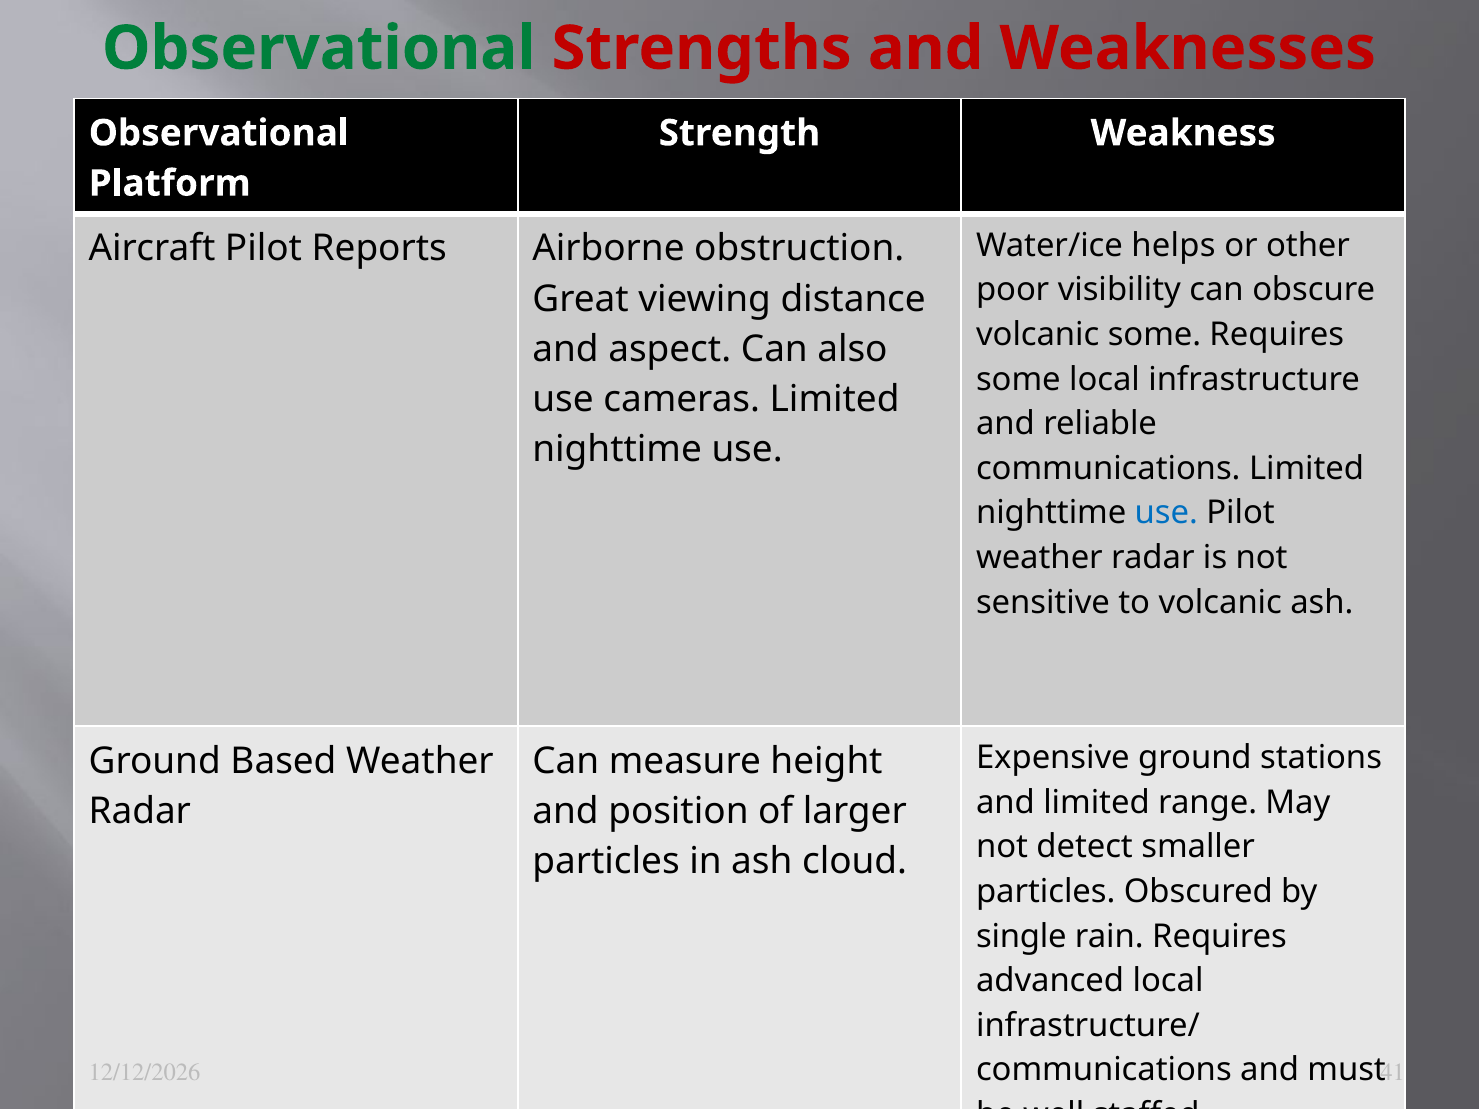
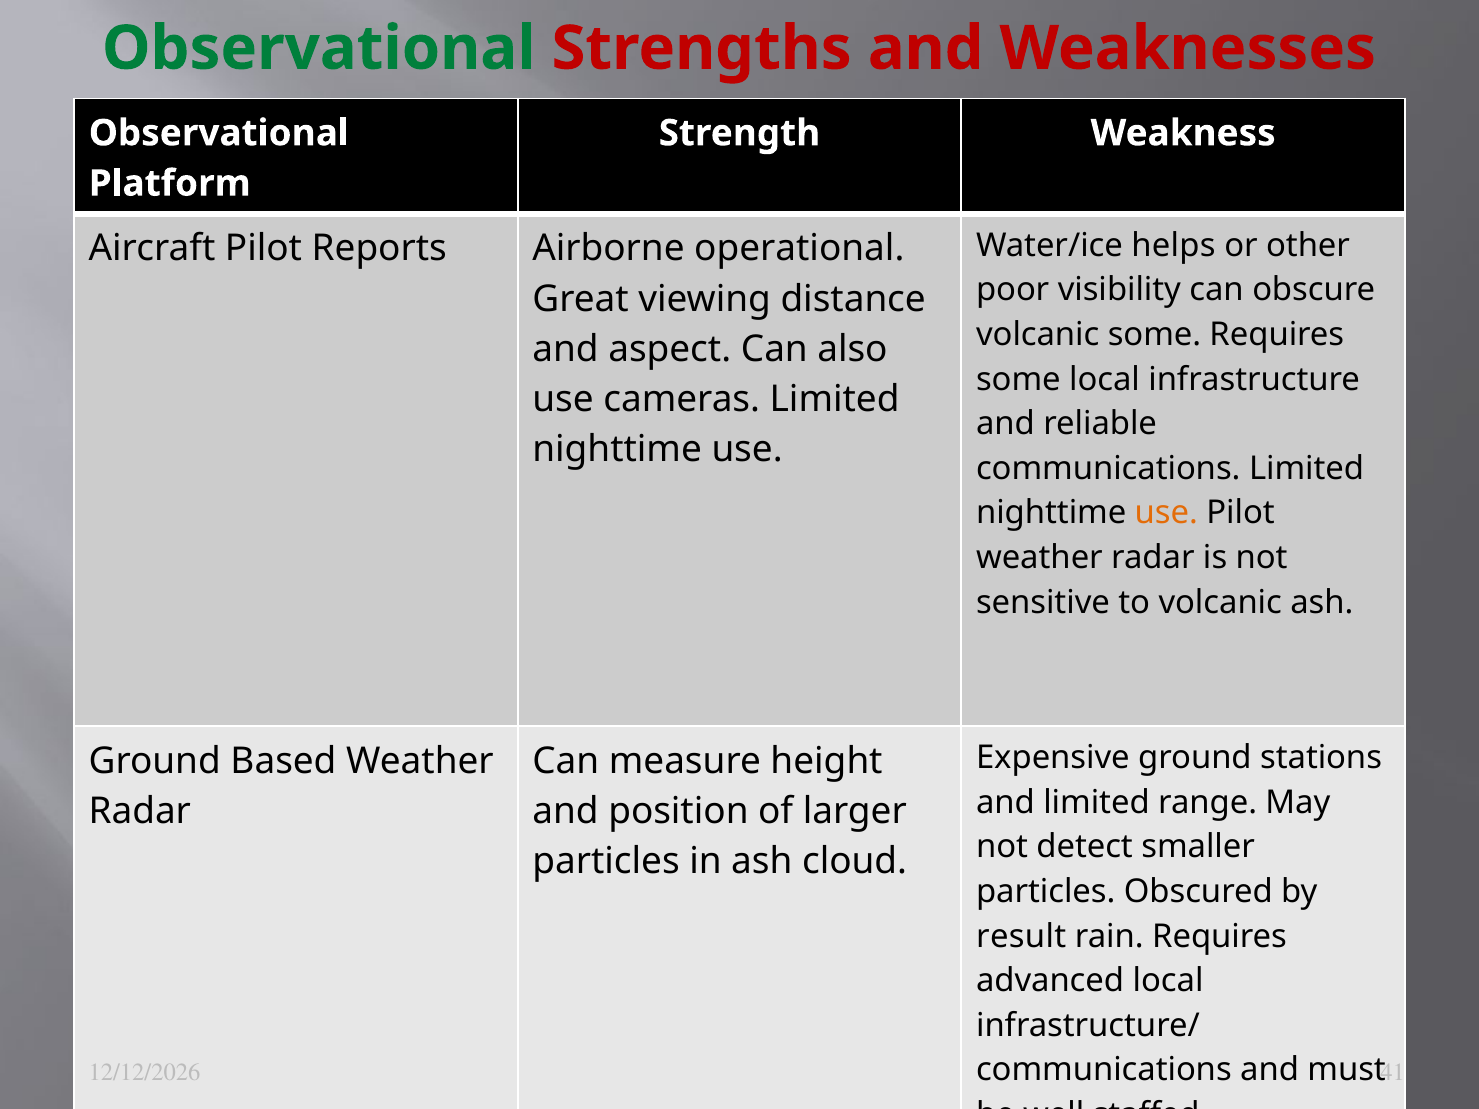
obstruction: obstruction -> operational (799, 249)
use colour: blue -> orange (1166, 513)
single: single -> result (1021, 936)
